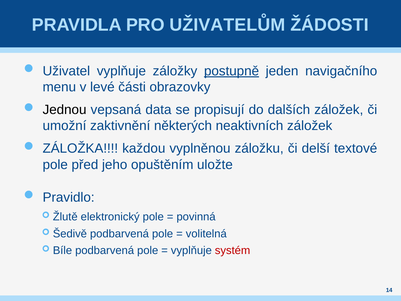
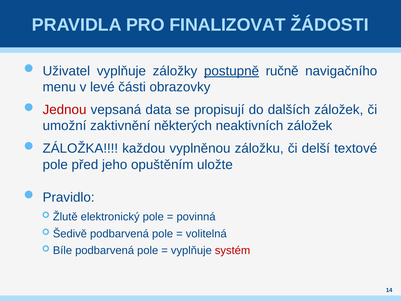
UŽIVATELŮM: UŽIVATELŮM -> FINALIZOVAT (228, 25)
jeden: jeden -> ručně (282, 71)
Jednou colour: black -> red (65, 110)
